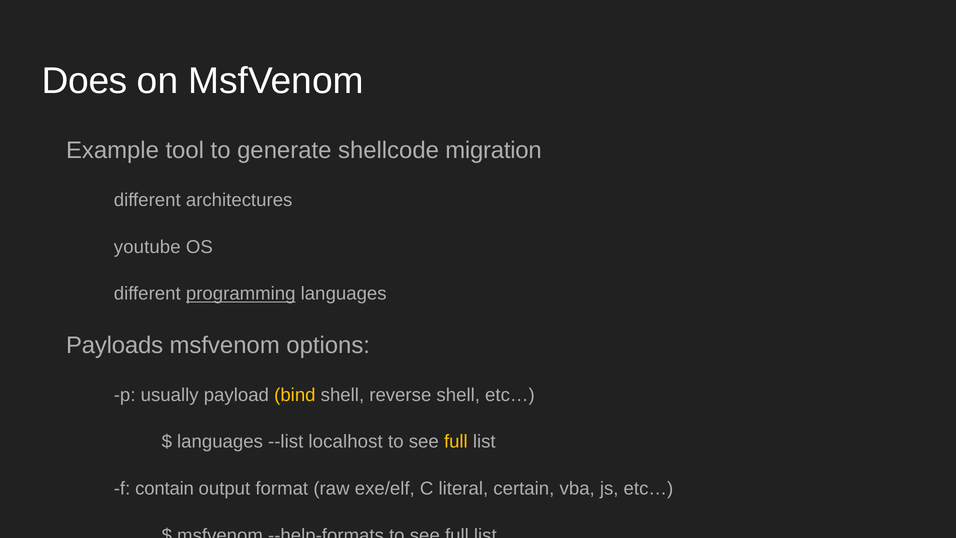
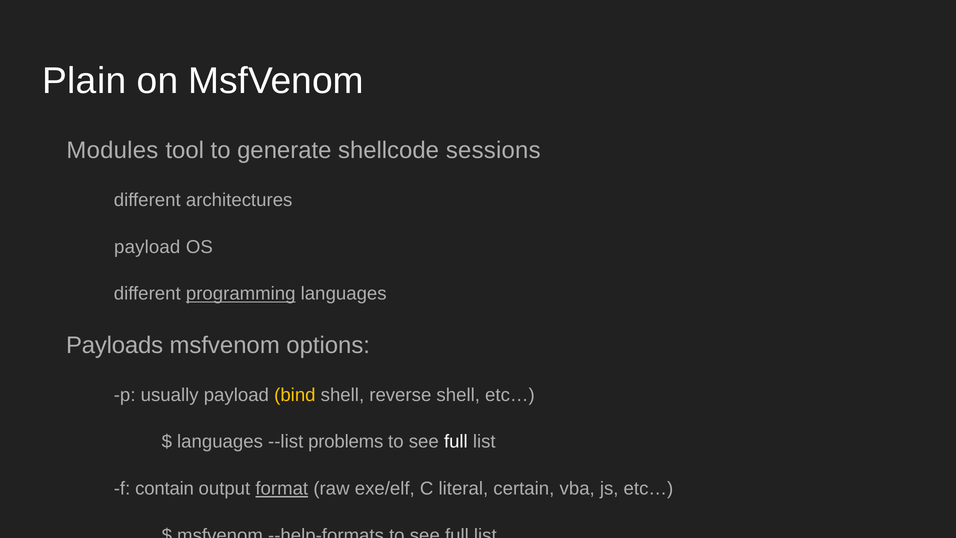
Does: Does -> Plain (84, 81)
Example: Example -> Modules (112, 150)
migration: migration -> sessions (493, 150)
youtube: youtube -> payload (147, 247)
localhost: localhost -> problems (346, 442)
full colour: yellow -> white (456, 442)
format underline: none -> present (282, 489)
